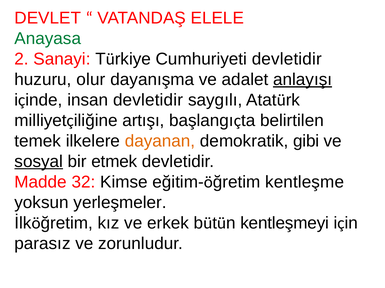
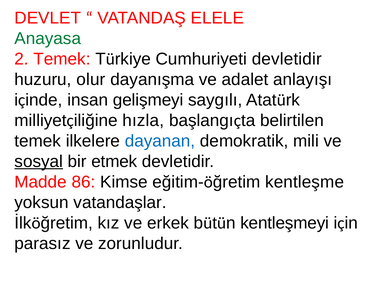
2 Sanayi: Sanayi -> Temek (62, 59)
anlayışı underline: present -> none (303, 80)
insan devletidir: devletidir -> gelişmeyi (148, 100)
artışı: artışı -> hızla (143, 121)
dayanan colour: orange -> blue (160, 141)
gibi: gibi -> mili (306, 141)
32: 32 -> 86 (83, 182)
yerleşmeler: yerleşmeler -> vatandaşlar (120, 203)
